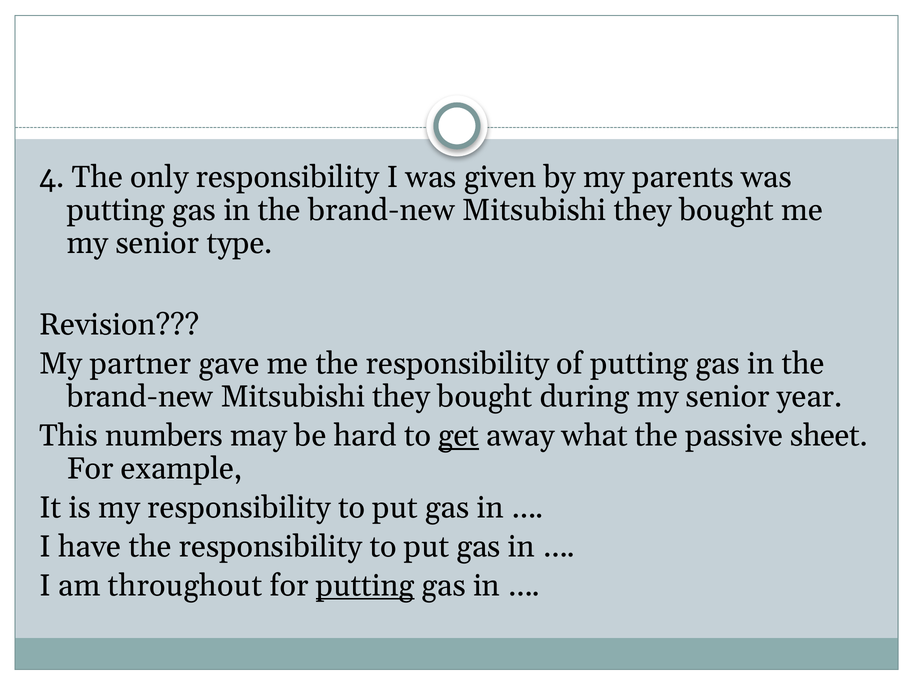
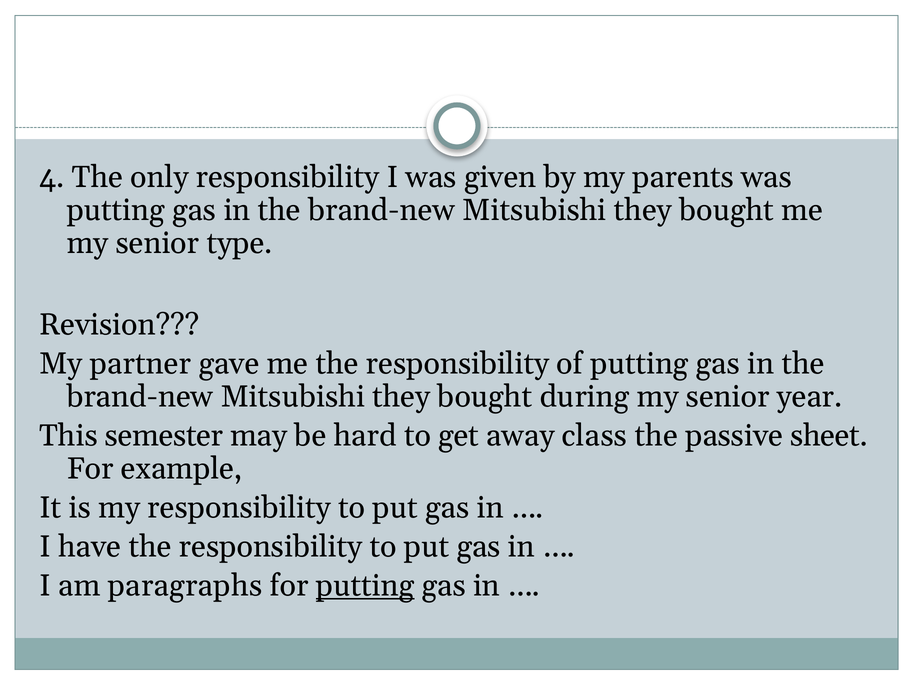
numbers: numbers -> semester (164, 436)
get underline: present -> none (459, 436)
what: what -> class (594, 436)
throughout: throughout -> paragraphs (185, 586)
